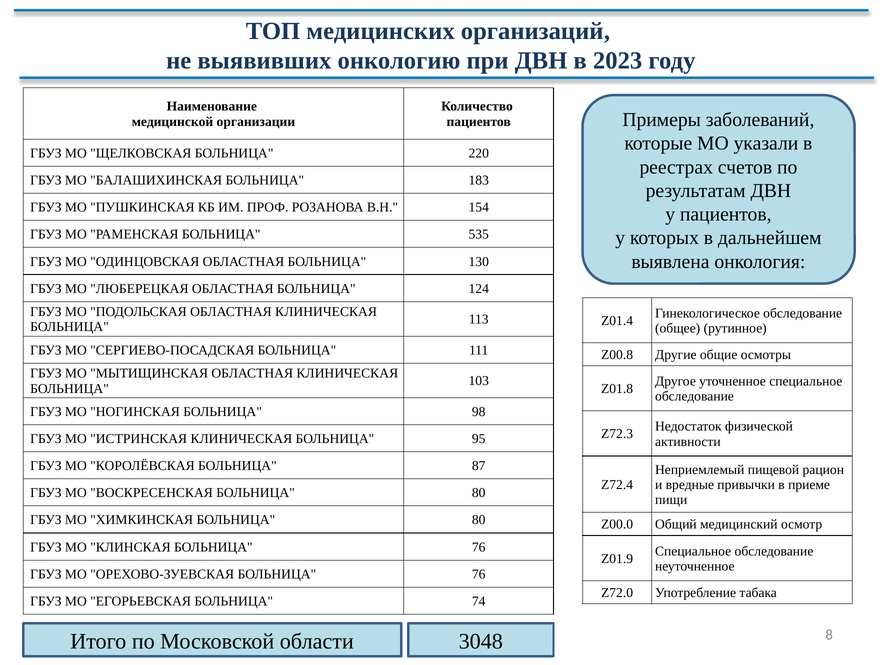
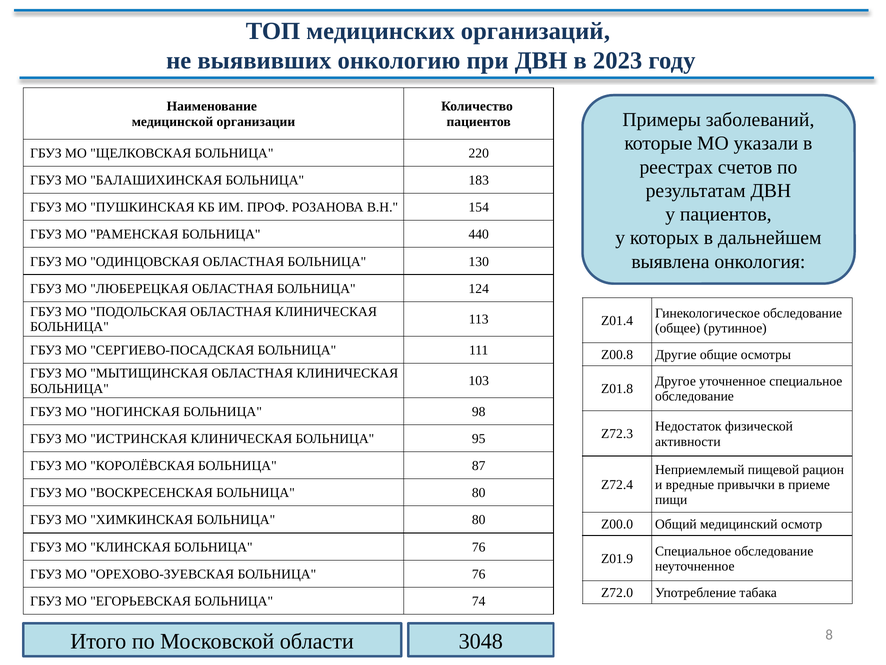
535: 535 -> 440 (479, 234)
